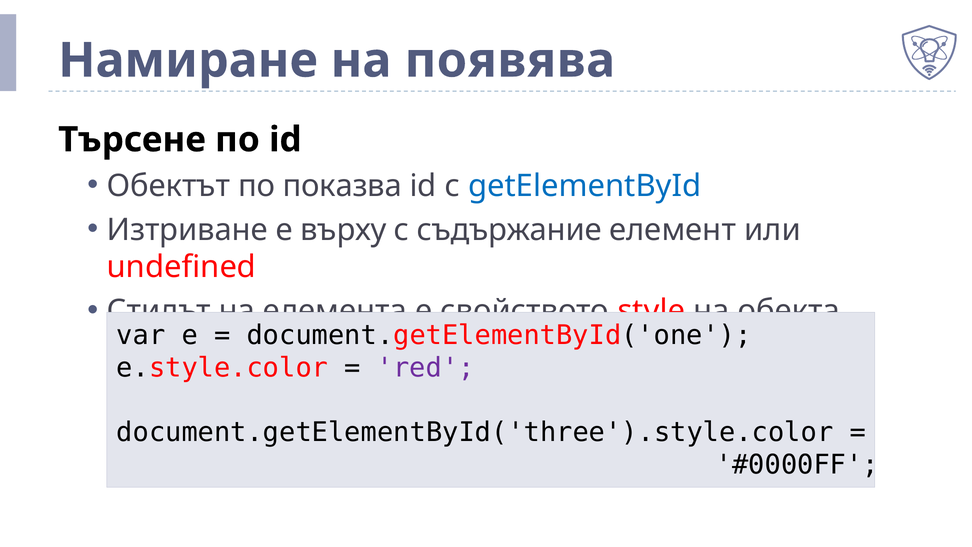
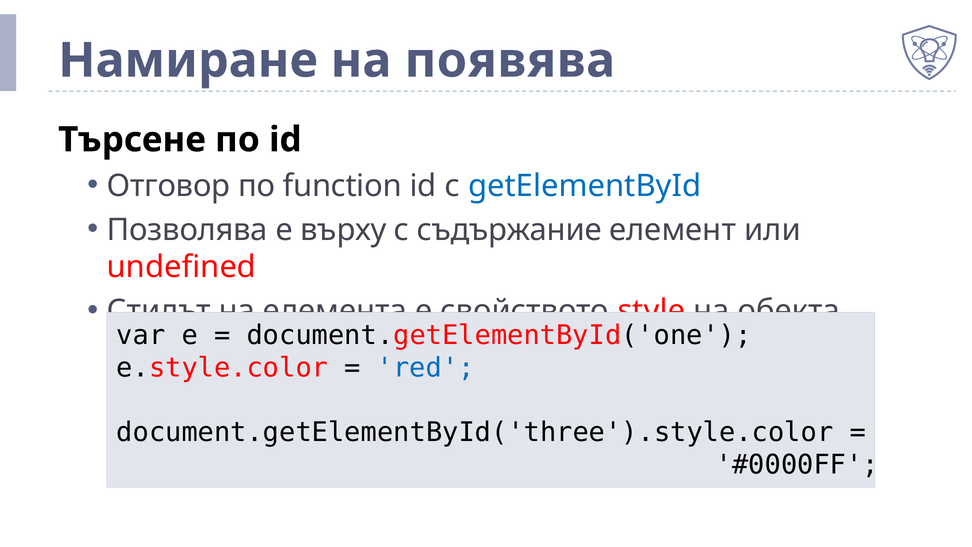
Обектът: Обектът -> Отговор (169, 186)
показва: показва -> function (342, 186)
Изтриване: Изтриване -> Позволява (187, 230)
red colour: purple -> blue (426, 368)
